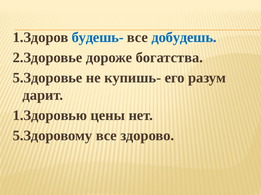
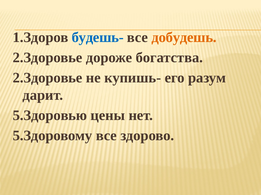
добудешь colour: blue -> orange (184, 38)
5.Здоровье: 5.Здоровье -> 2.Здоровье (48, 78)
1.Здоровью: 1.Здоровью -> 5.Здоровью (50, 116)
